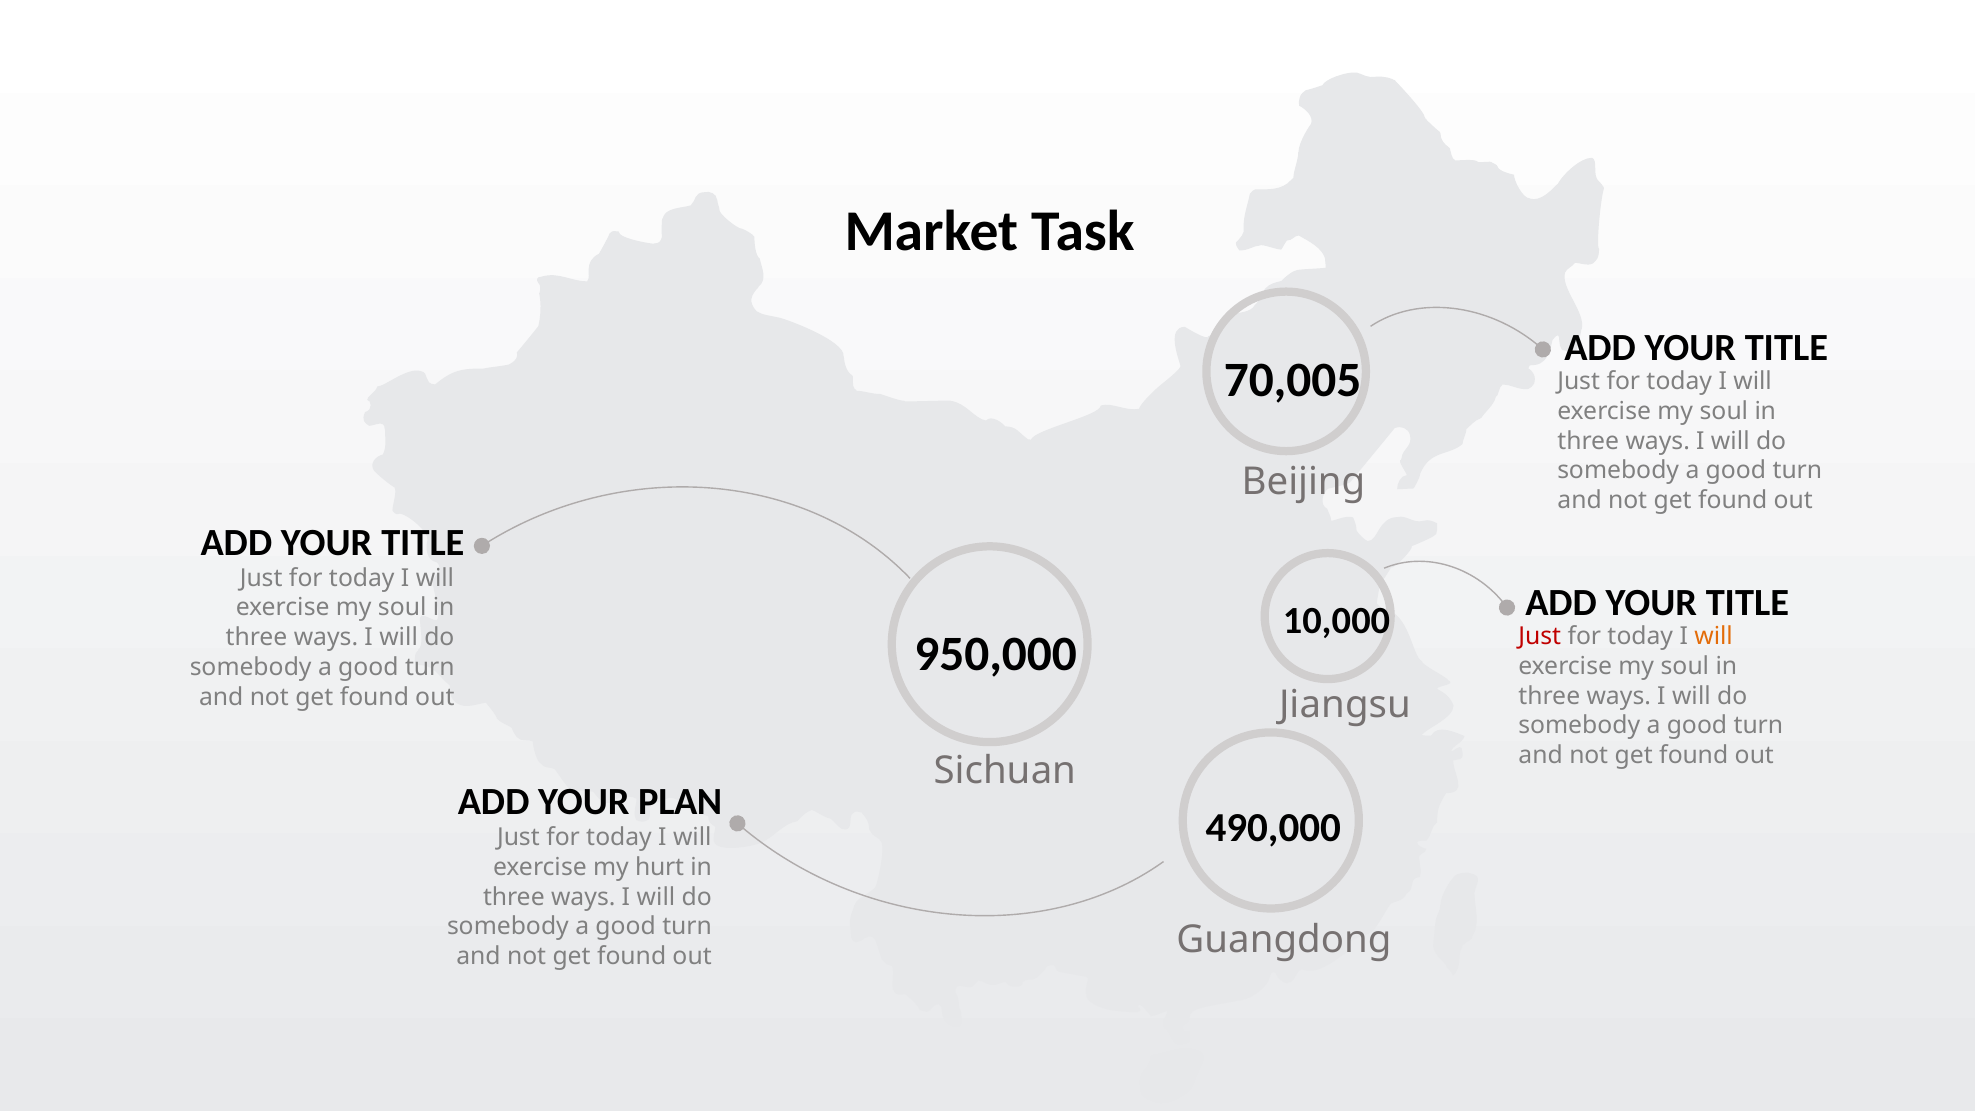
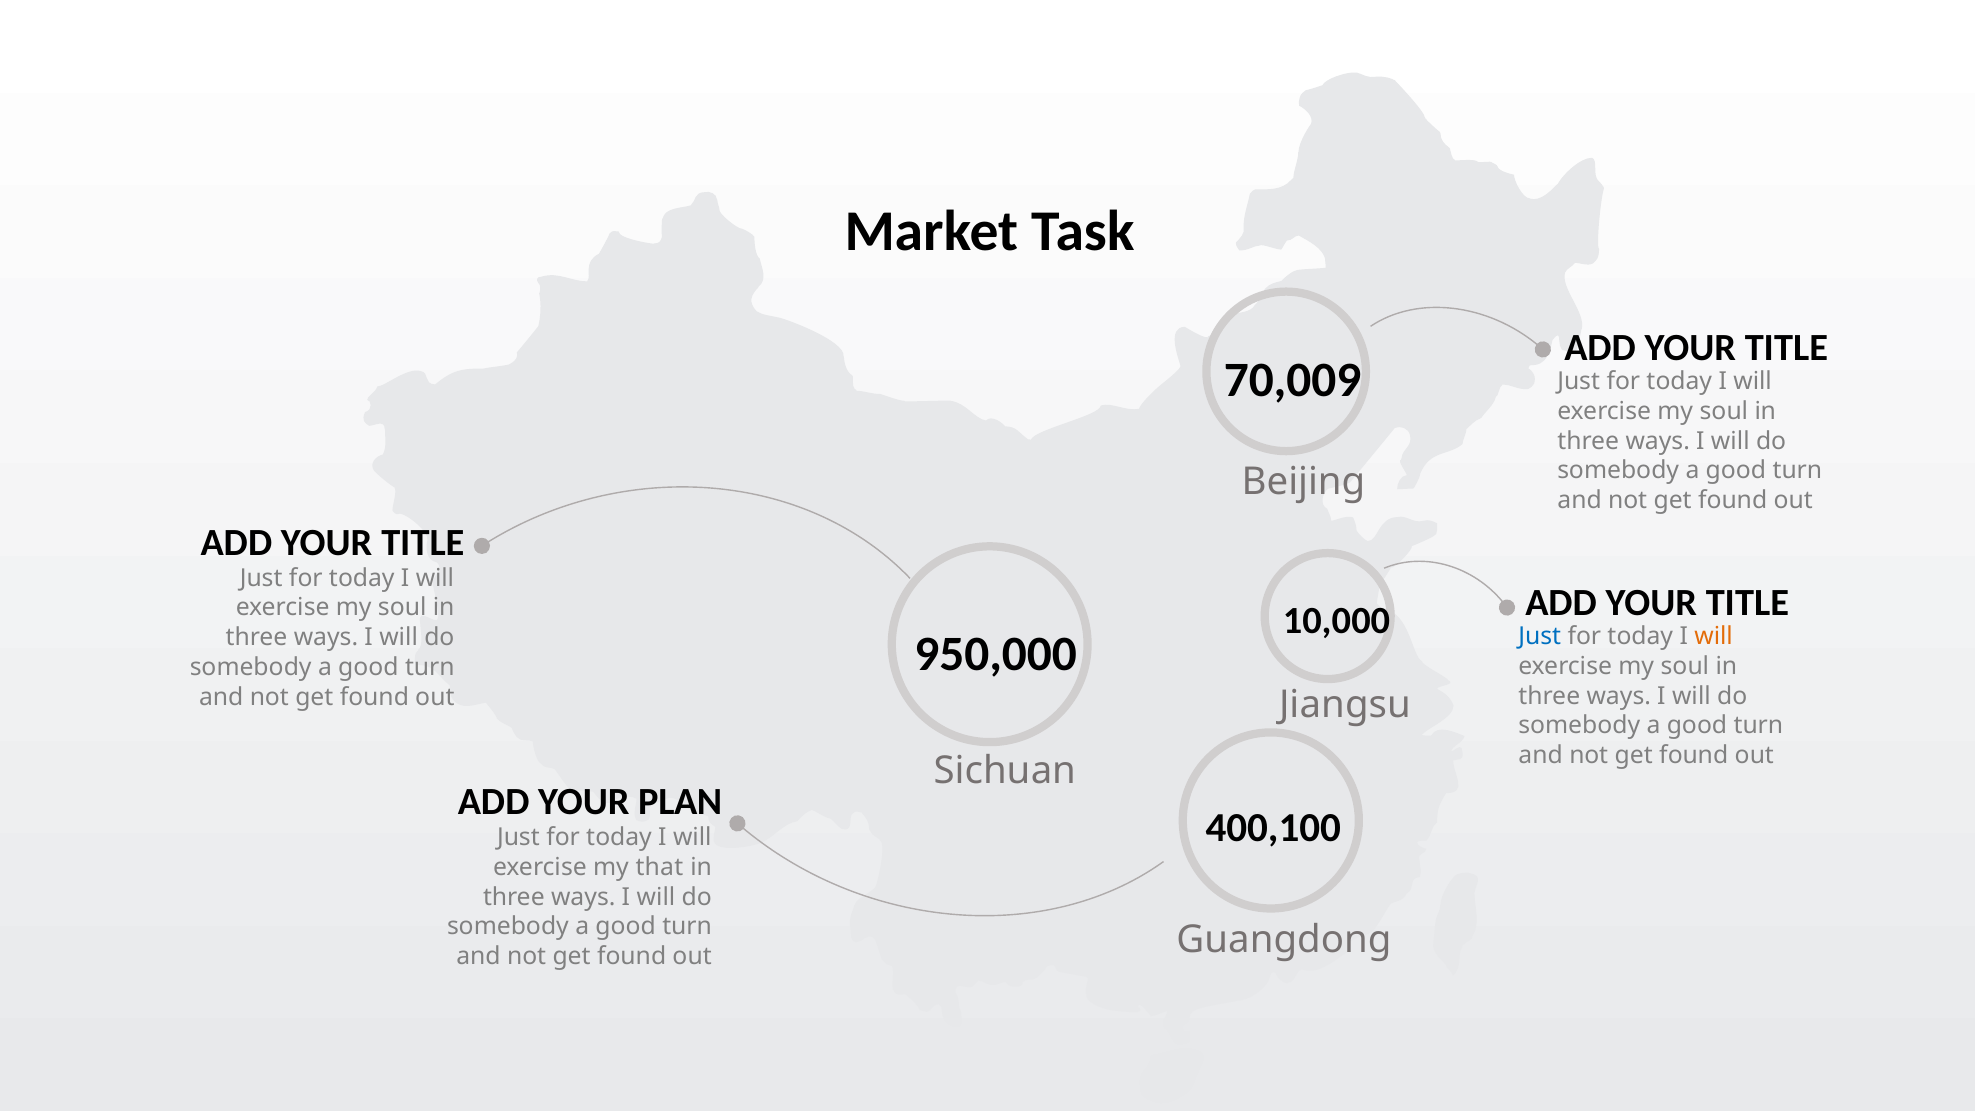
70,005: 70,005 -> 70,009 (1293, 380)
Just colour: red -> blue (1540, 636)
490,000: 490,000 -> 400,100 (1273, 828)
hurt: hurt -> that (659, 867)
